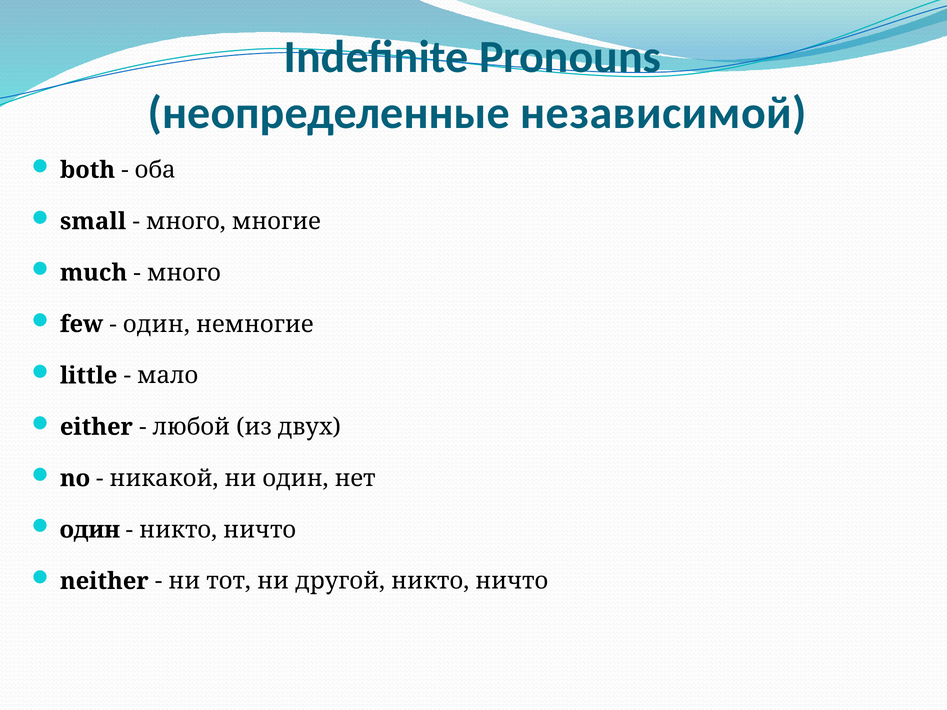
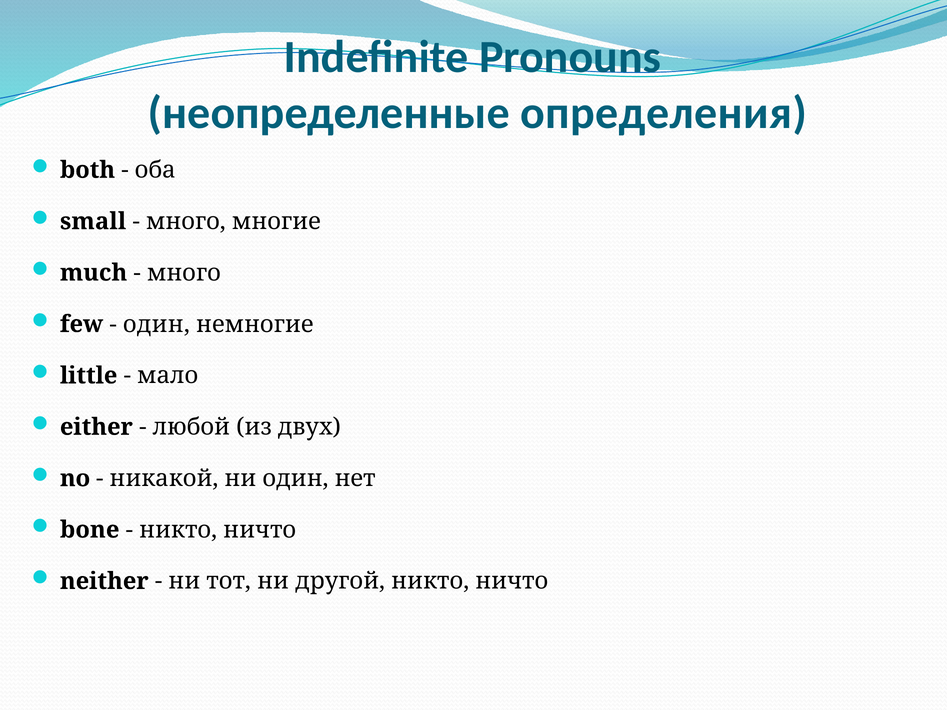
независимой: независимой -> определения (664, 113)
один: один -> bone (90, 530)
